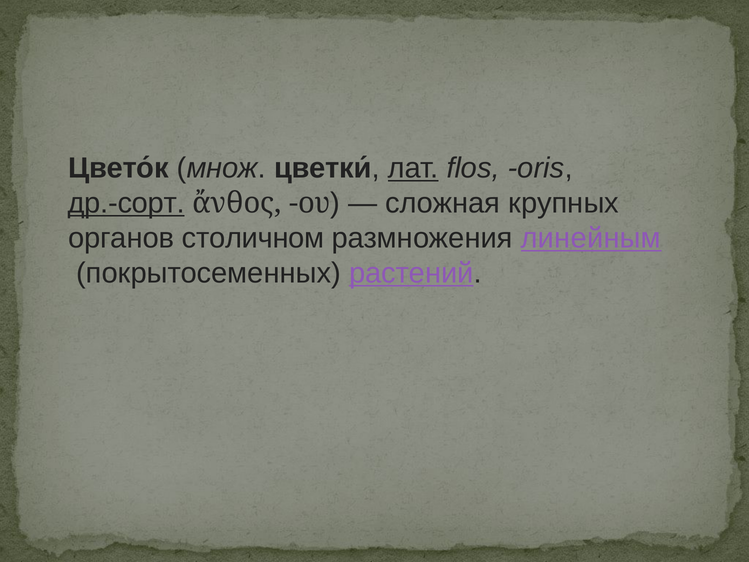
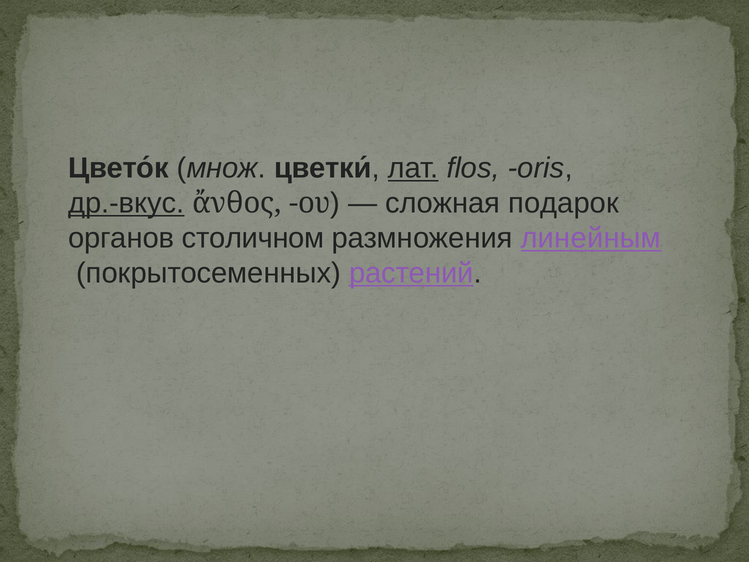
др.-сорт: др.-сорт -> др.-вкус (126, 203)
крупных: крупных -> подарок (564, 203)
